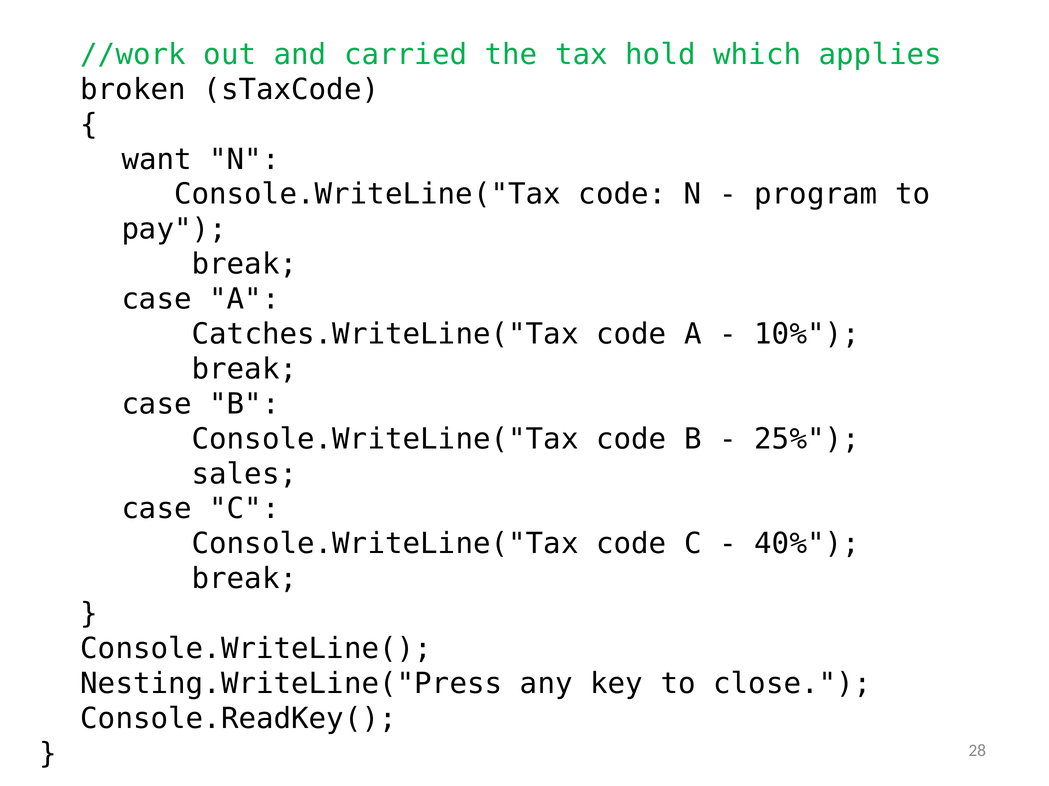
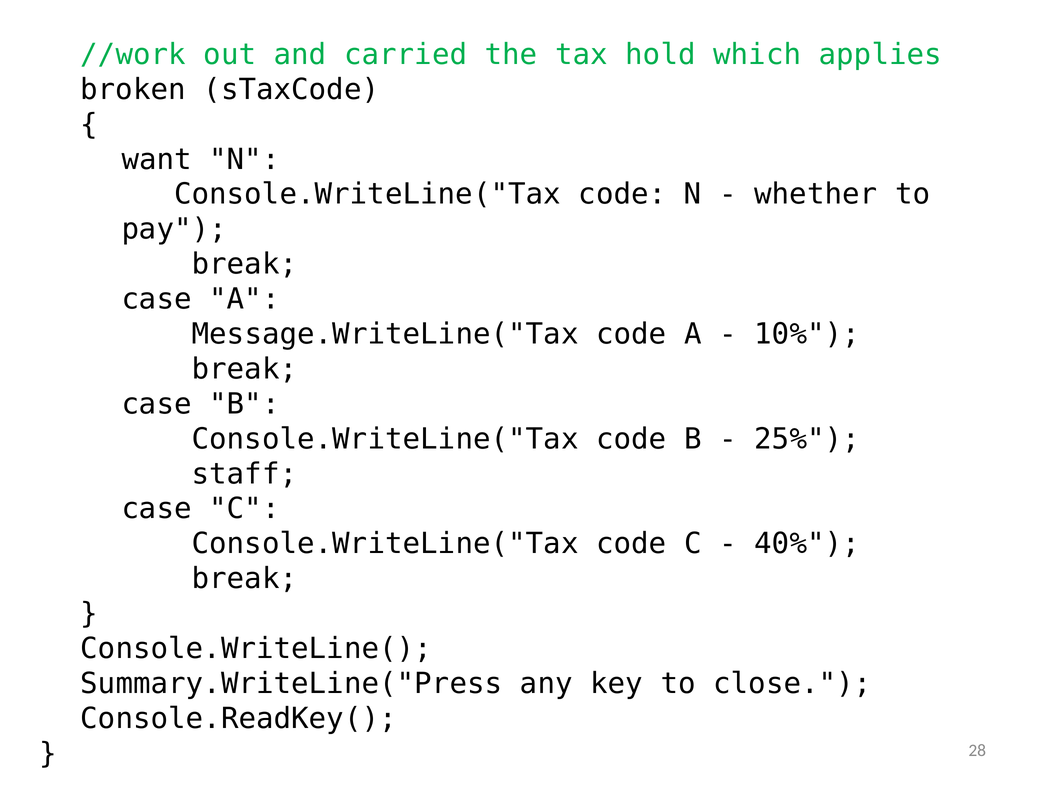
program: program -> whether (816, 195)
Catches.WriteLine("Tax: Catches.WriteLine("Tax -> Message.WriteLine("Tax (385, 334)
sales: sales -> staff (244, 474)
Nesting.WriteLine("Press: Nesting.WriteLine("Press -> Summary.WriteLine("Press (291, 684)
